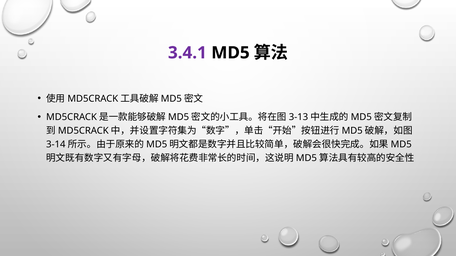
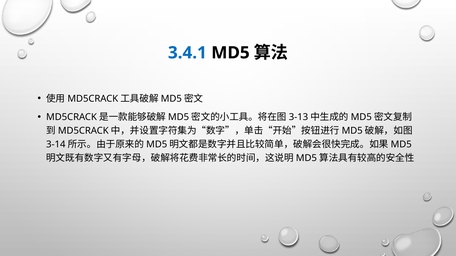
3.4.1 colour: purple -> blue (187, 53)
